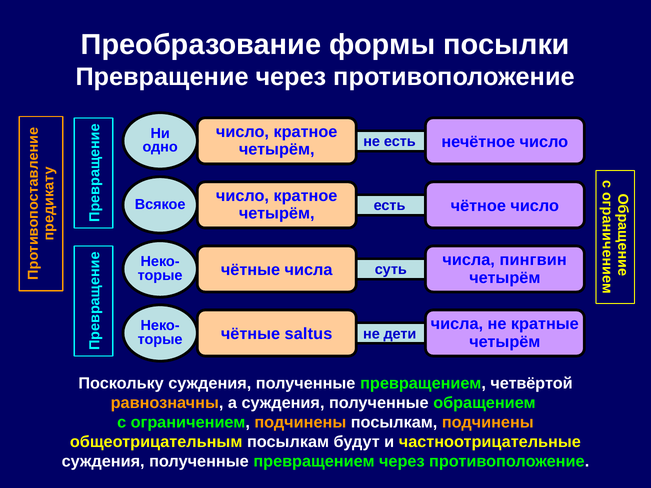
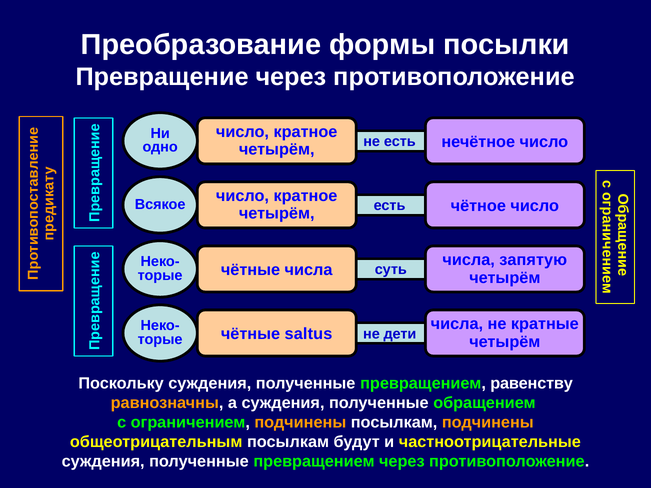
пингвин: пингвин -> запятую (533, 260)
четвёртой: четвёртой -> равенству (532, 384)
